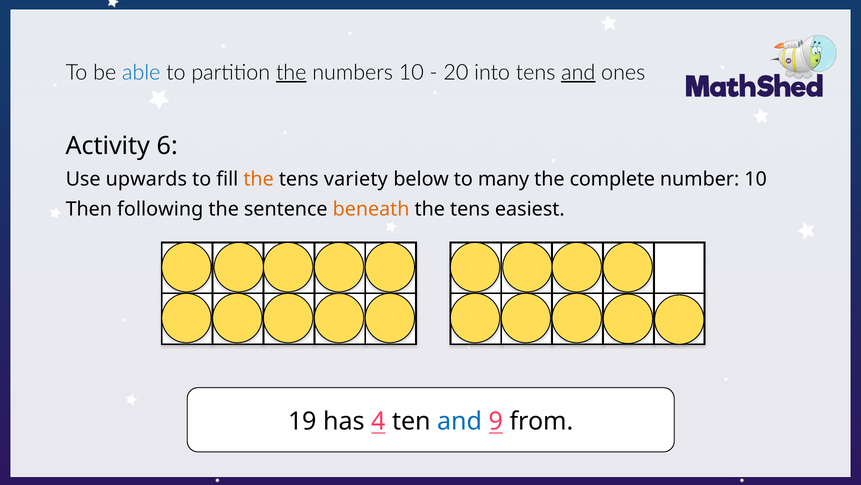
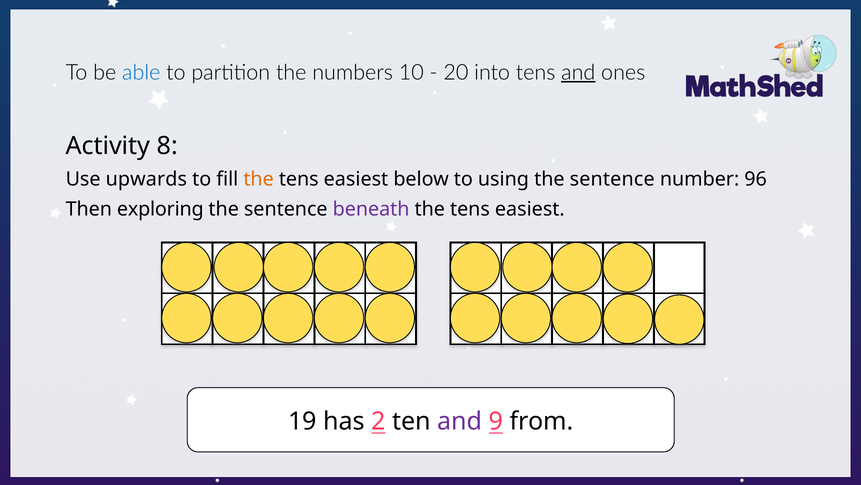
the underline: present -> none (291, 72)
6: 6 -> 8 (167, 146)
variety: variety -> easiest (356, 179)
many: many -> using (503, 179)
complete: complete -> sentence (612, 179)
number 10: 10 -> 96 (756, 179)
following: following -> exploring (160, 209)
beneath colour: orange -> purple (371, 209)
4: 4 -> 2 (379, 421)
and colour: blue -> purple (460, 421)
